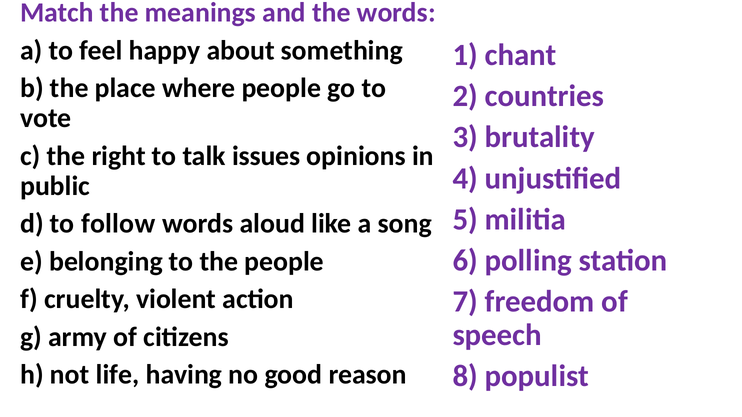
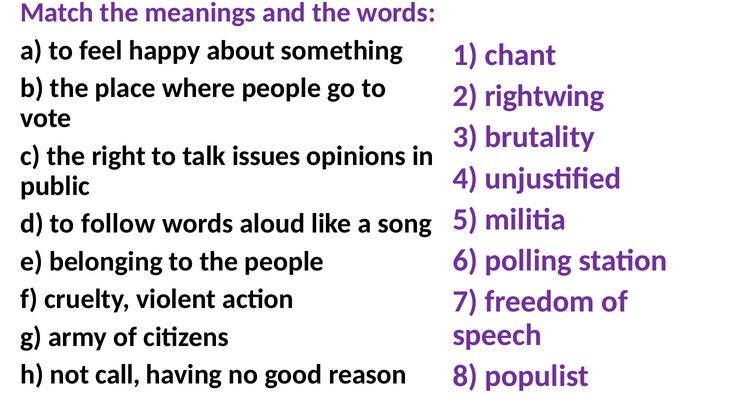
countries: countries -> rightwing (545, 96)
life: life -> call (118, 375)
